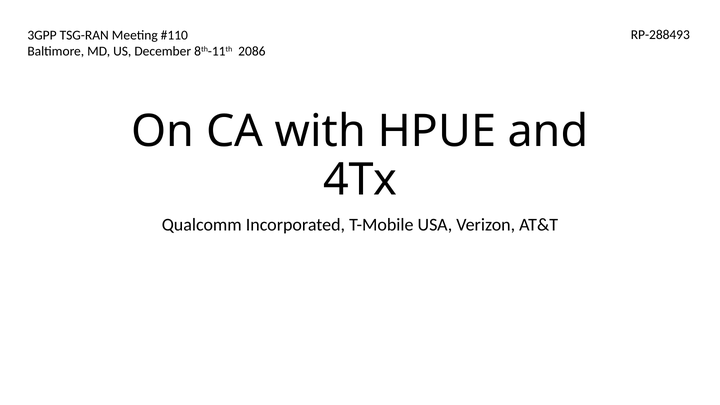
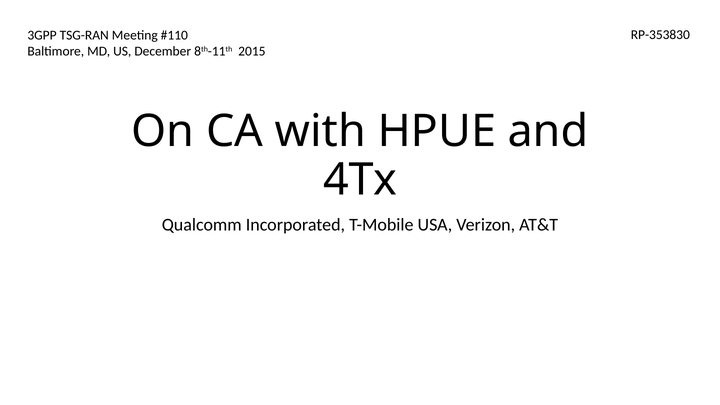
RP-288493: RP-288493 -> RP-353830 (660, 35)
2086: 2086 -> 2015 (252, 51)
